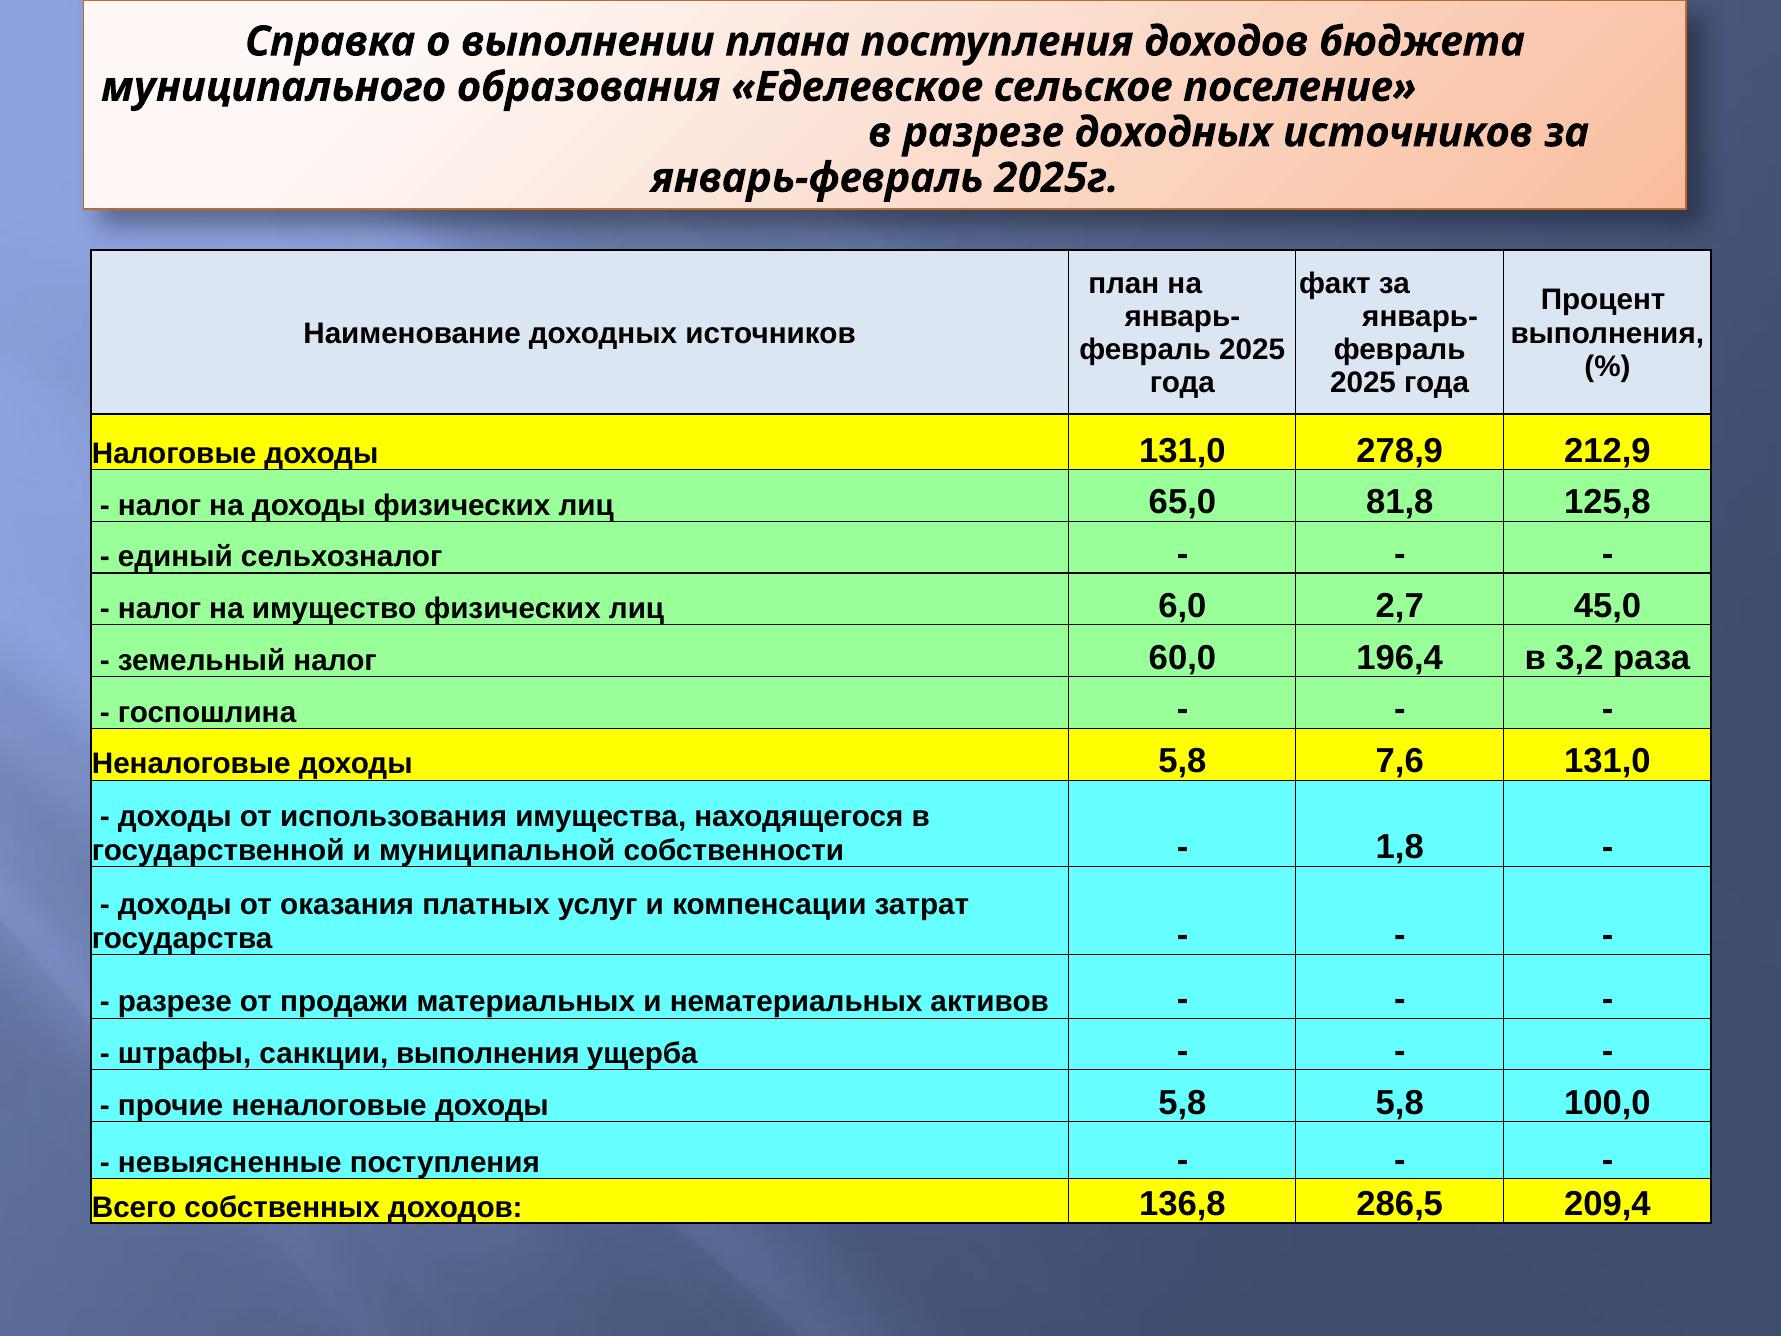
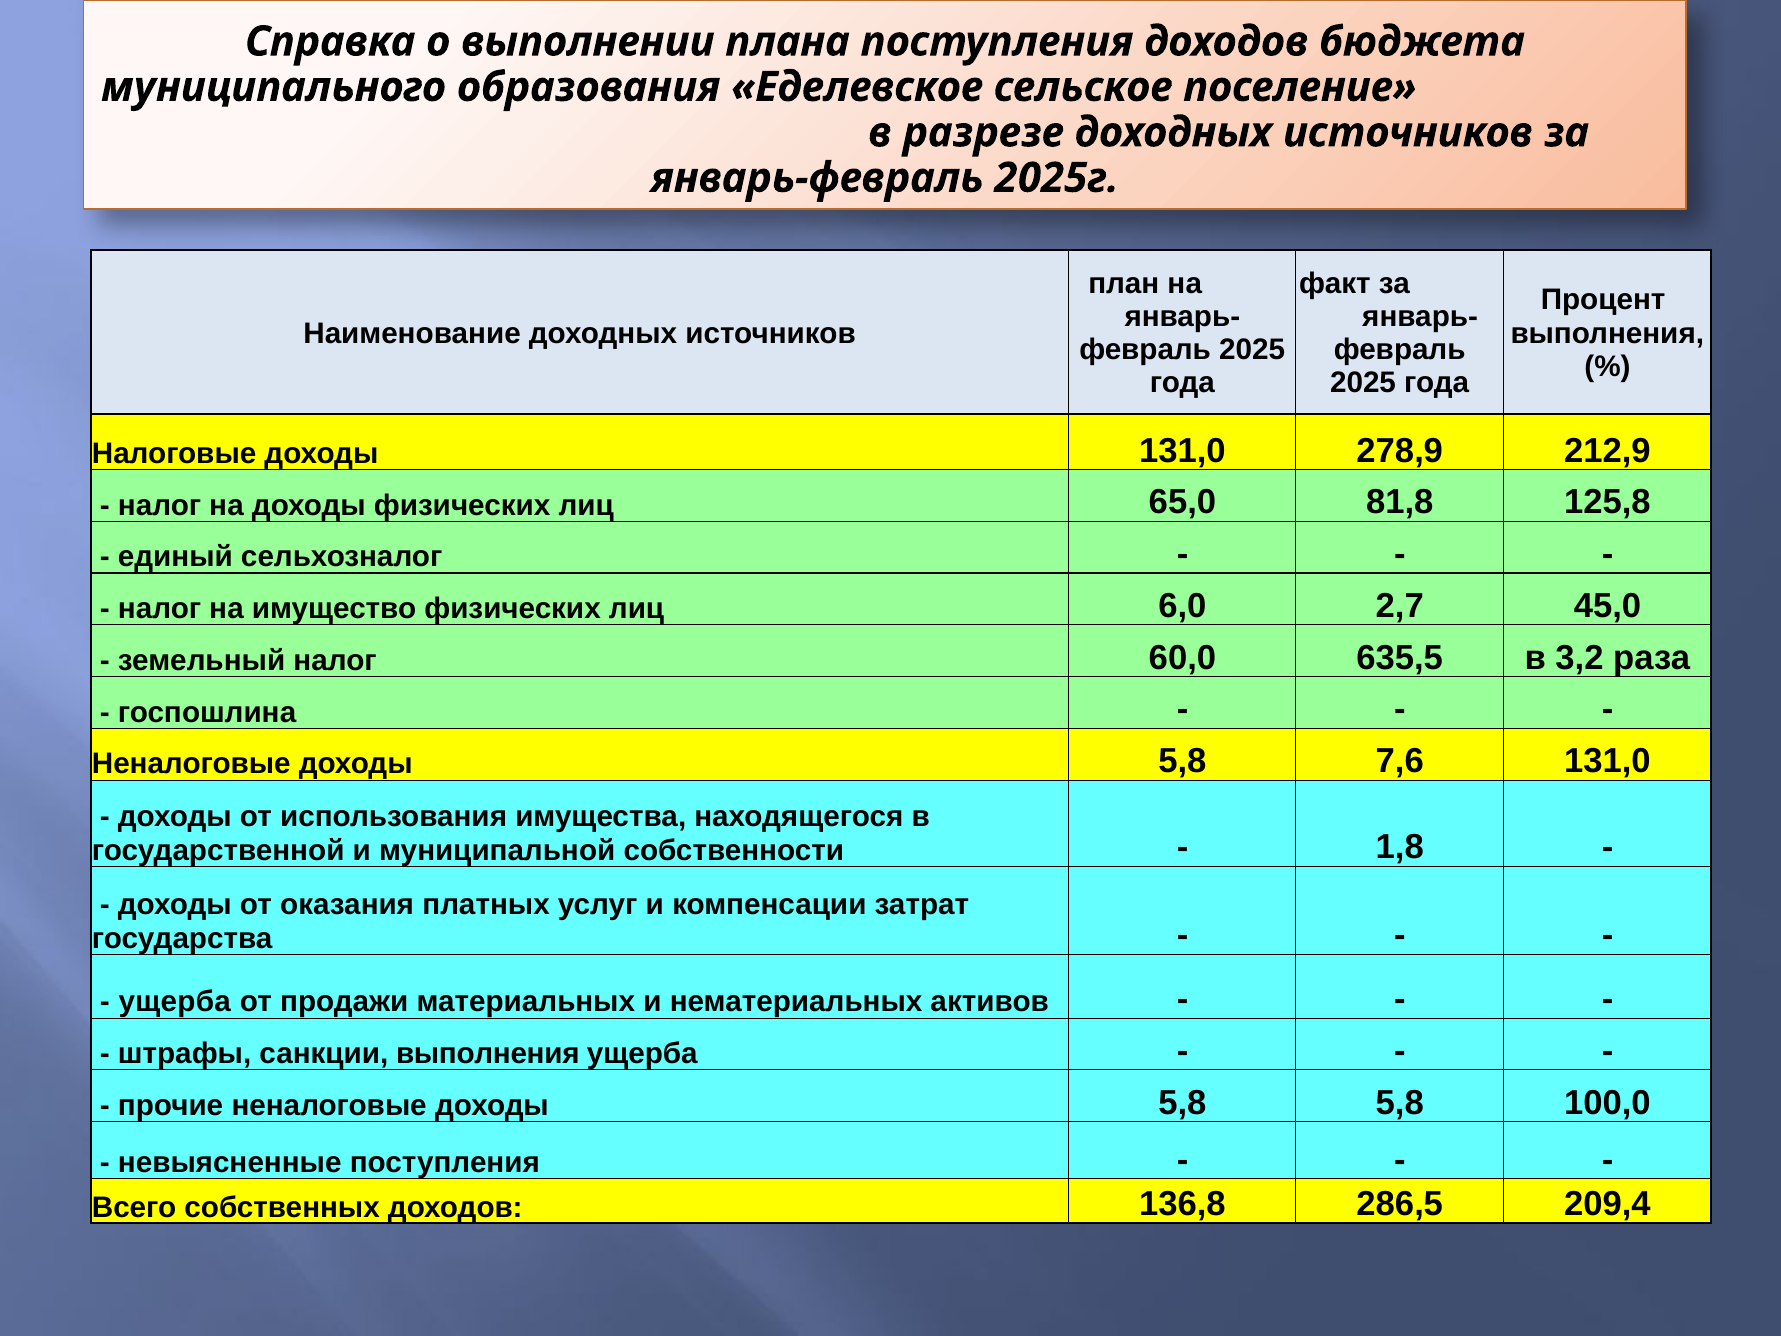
196,4: 196,4 -> 635,5 (1400, 658)
разрезе: разрезе -> ущерба (175, 1002)
